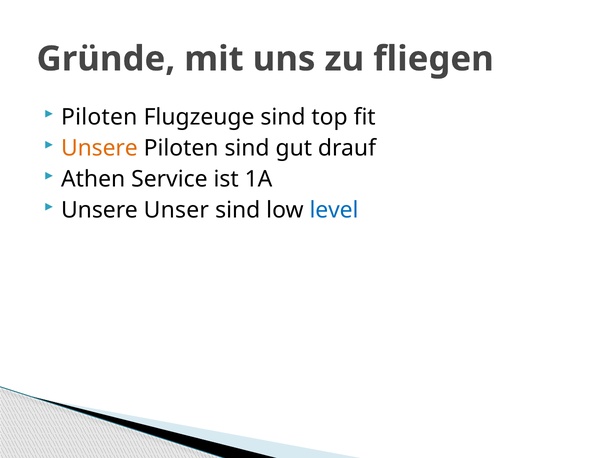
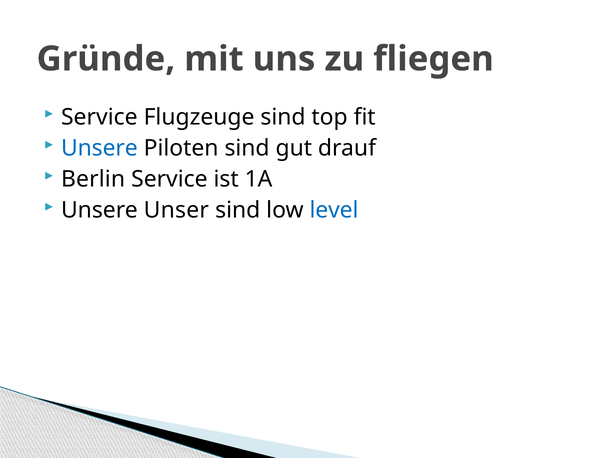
Piloten: Piloten -> Service (99, 117)
Unsere colour: orange -> blue (99, 148)
Athen: Athen -> Berlin (93, 179)
